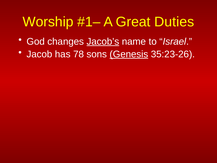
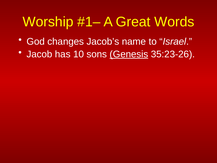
Duties: Duties -> Words (174, 22)
Jacob’s underline: present -> none (103, 41)
78: 78 -> 10 (79, 54)
